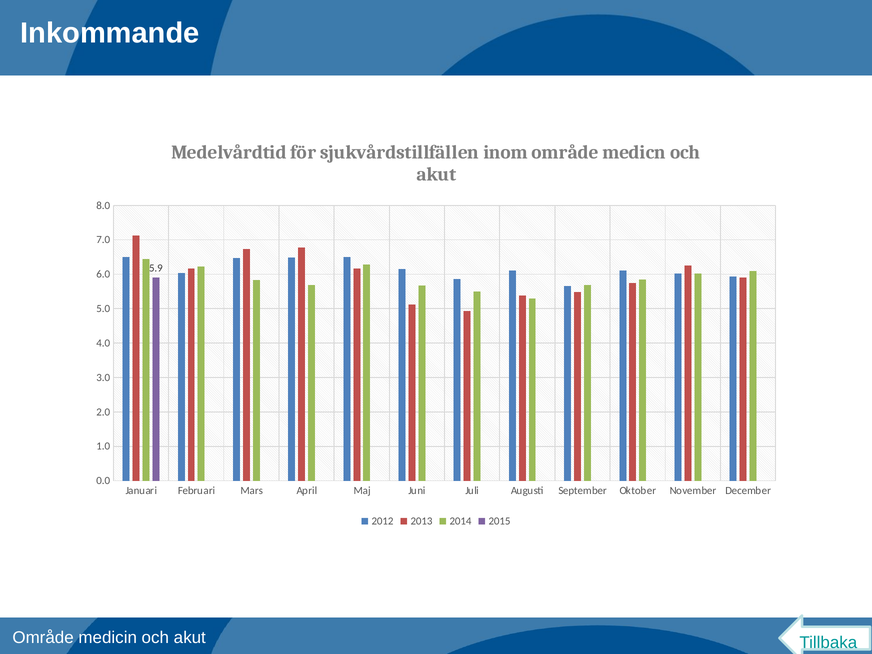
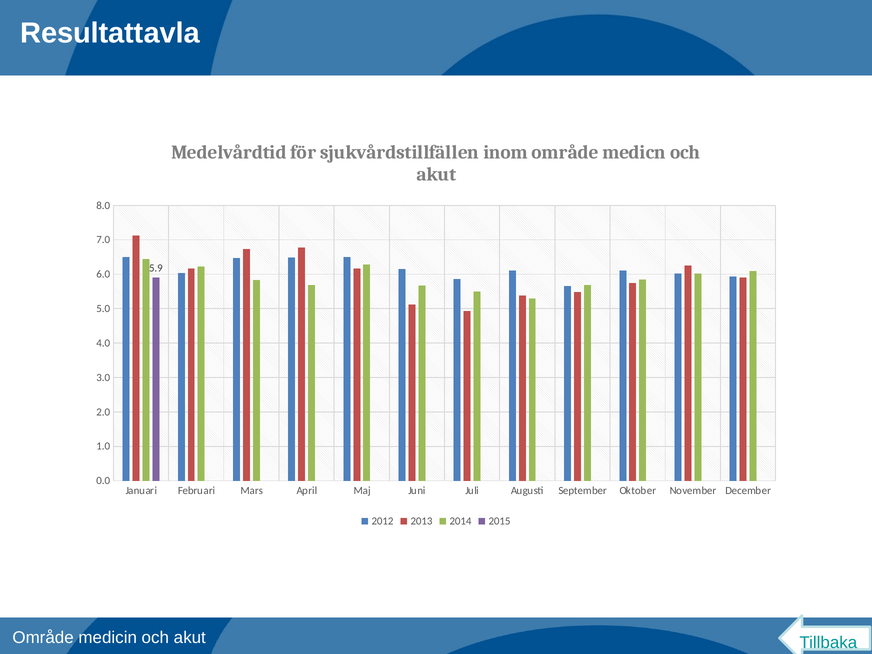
Inkommande: Inkommande -> Resultattavla (110, 33)
